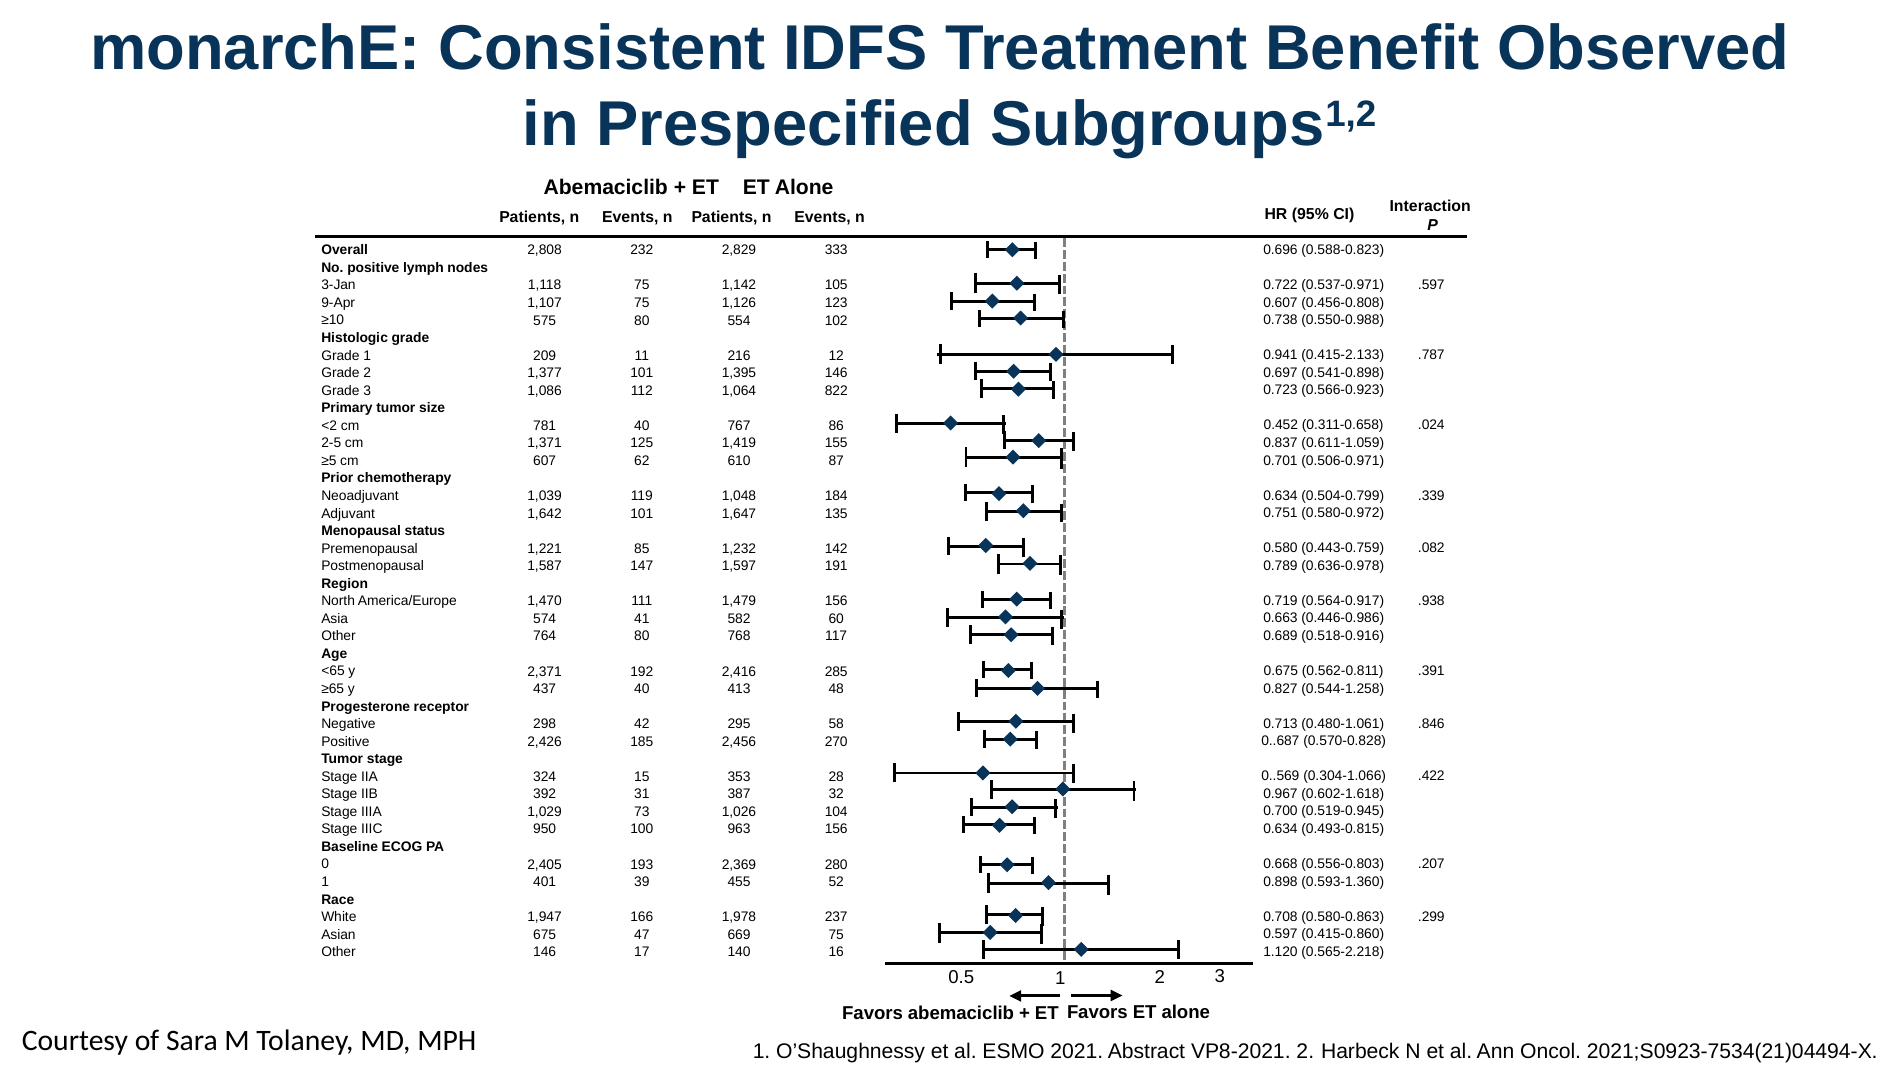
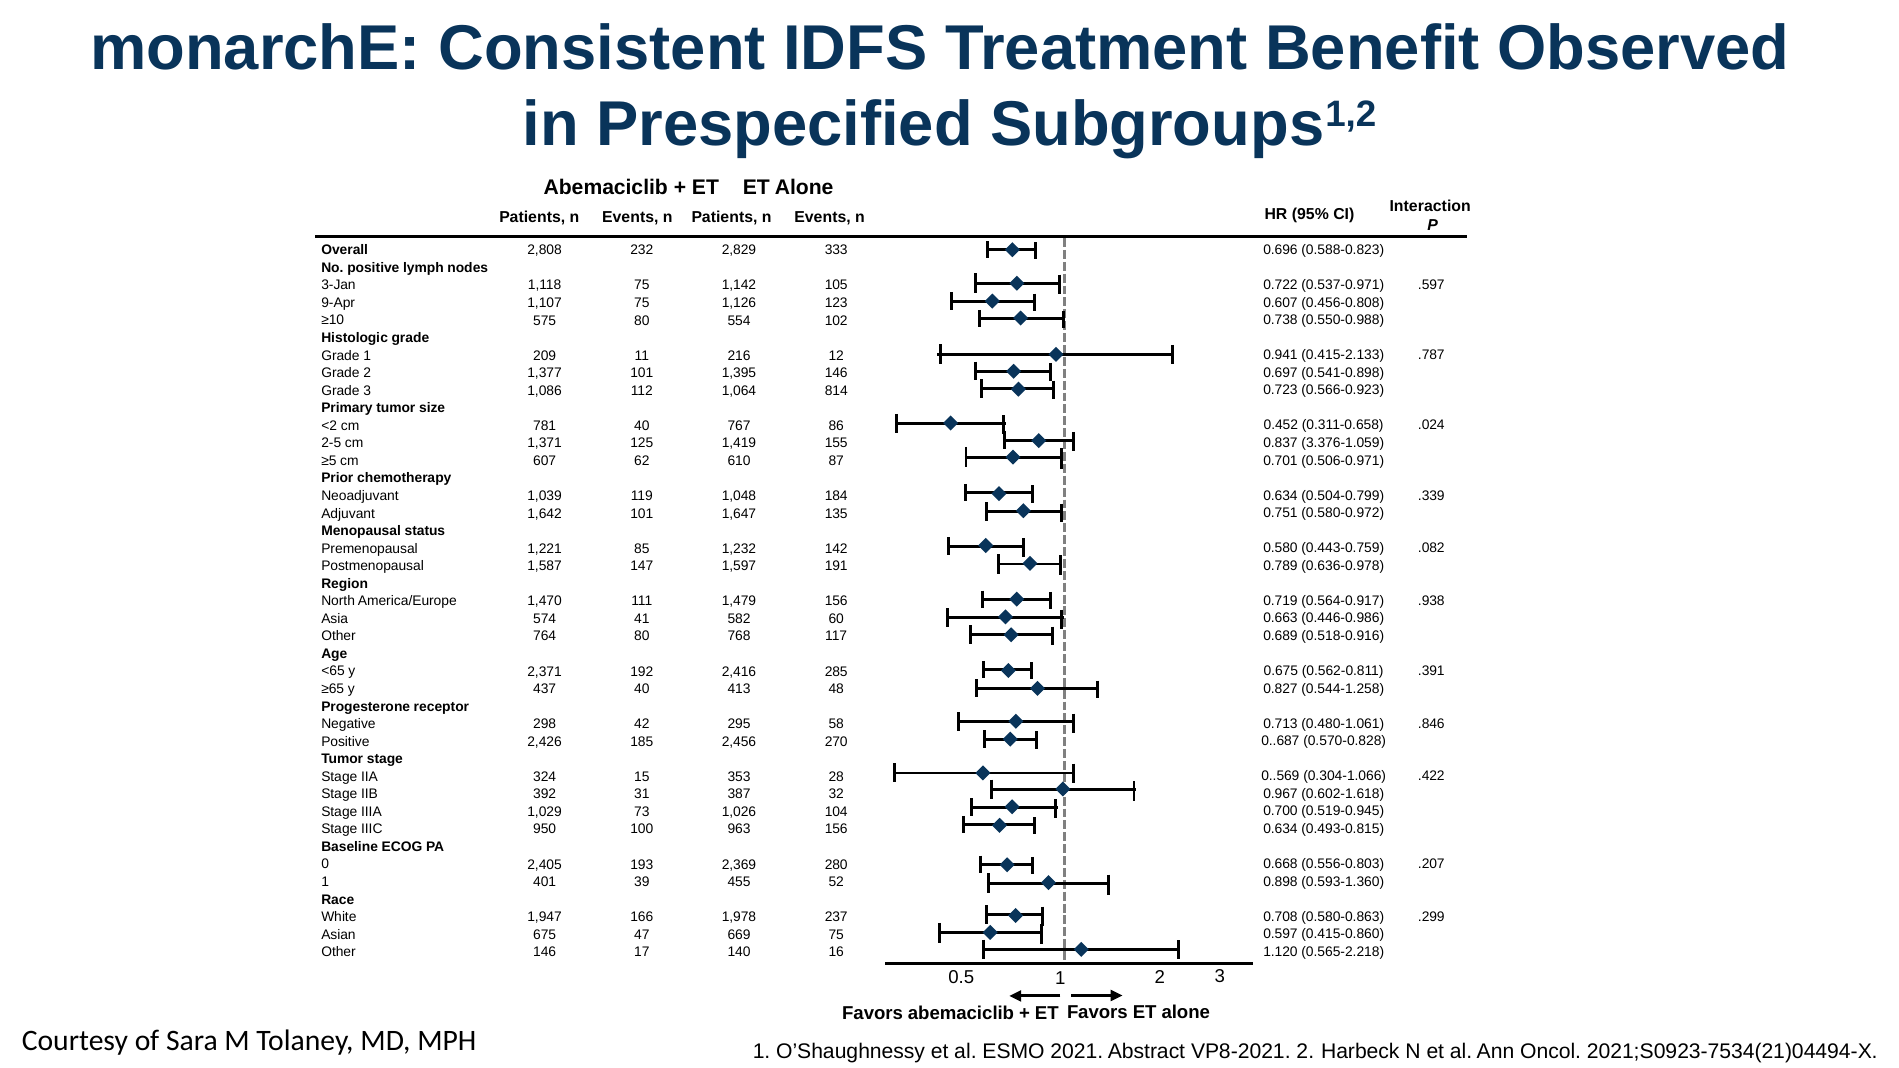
822: 822 -> 814 (836, 391)
0.611-1.059: 0.611-1.059 -> 3.376-1.059 (1343, 443)
